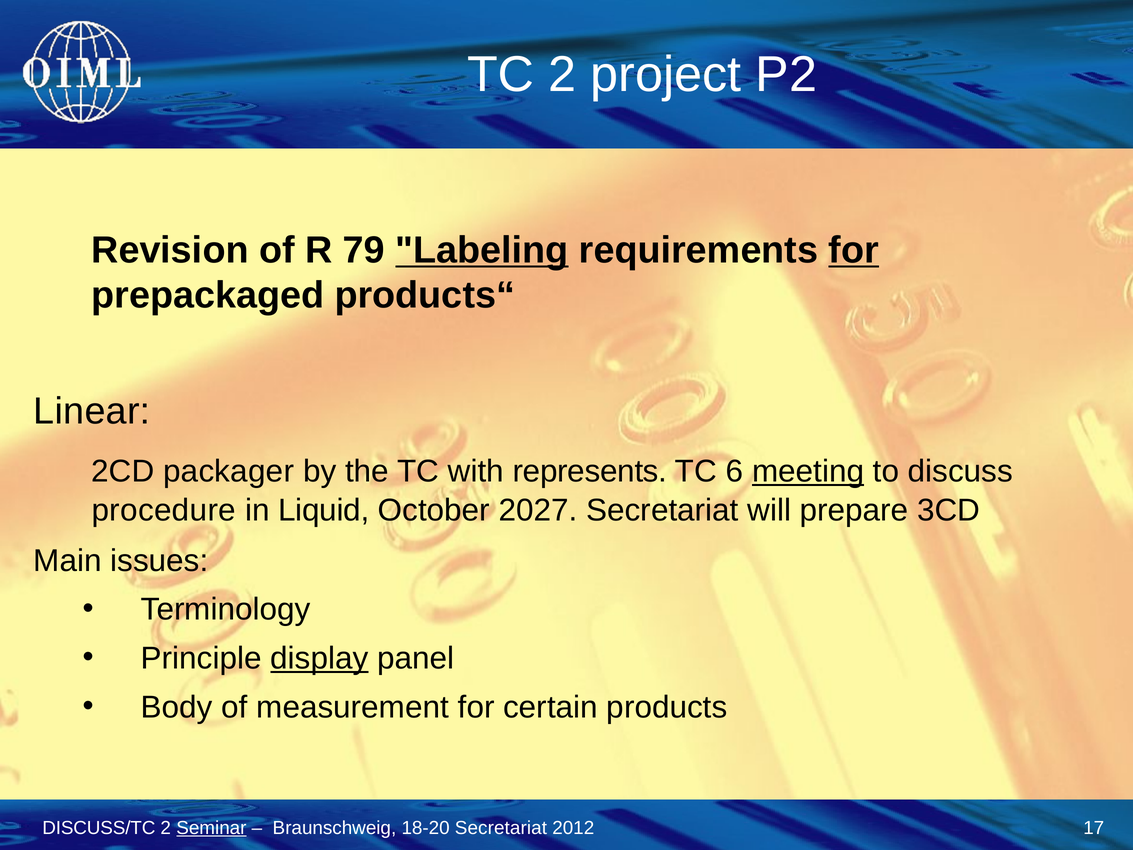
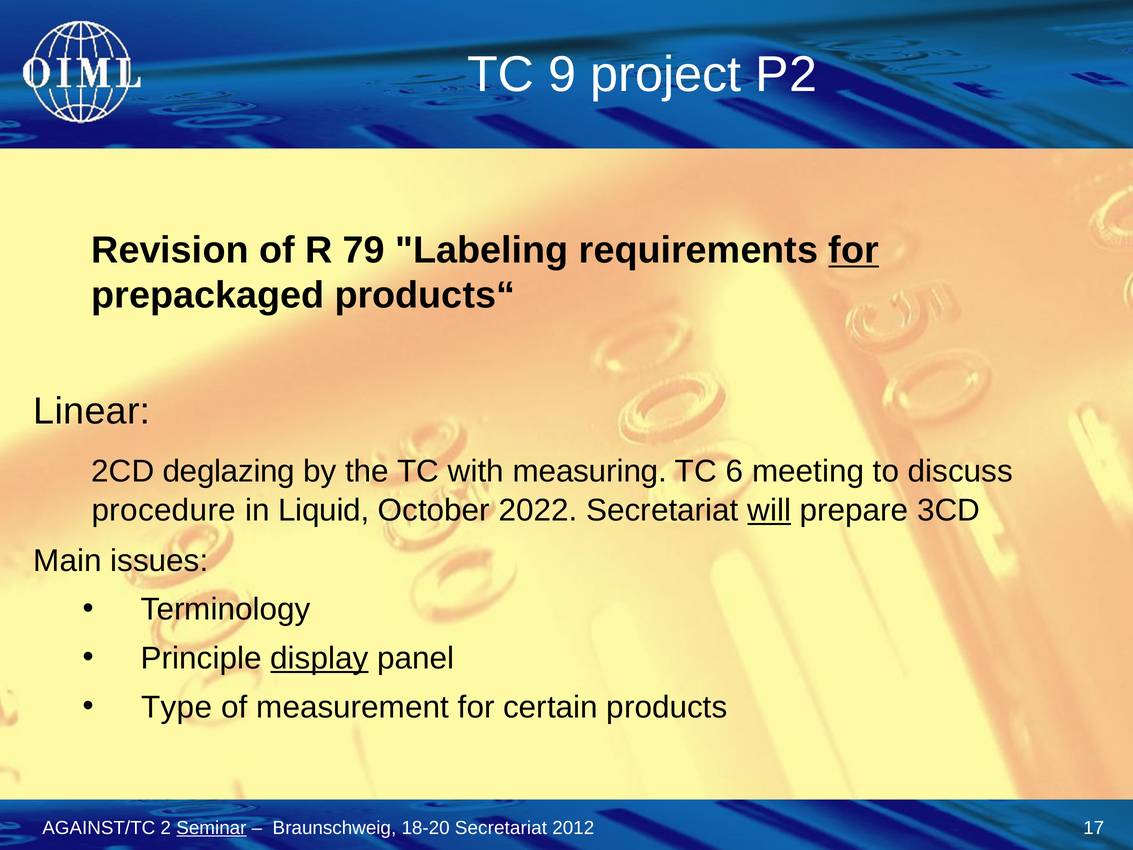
TC 2: 2 -> 9 (562, 74)
Labeling underline: present -> none (482, 250)
packager: packager -> deglazing (229, 471)
represents: represents -> measuring (590, 471)
meeting underline: present -> none (808, 471)
2027: 2027 -> 2022 (538, 510)
will underline: none -> present (769, 510)
Body: Body -> Type (177, 707)
DISCUSS/TC: DISCUSS/TC -> AGAINST/TC (99, 828)
